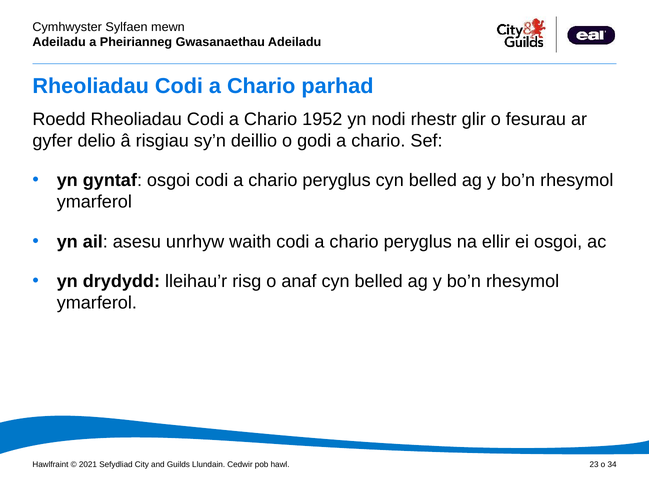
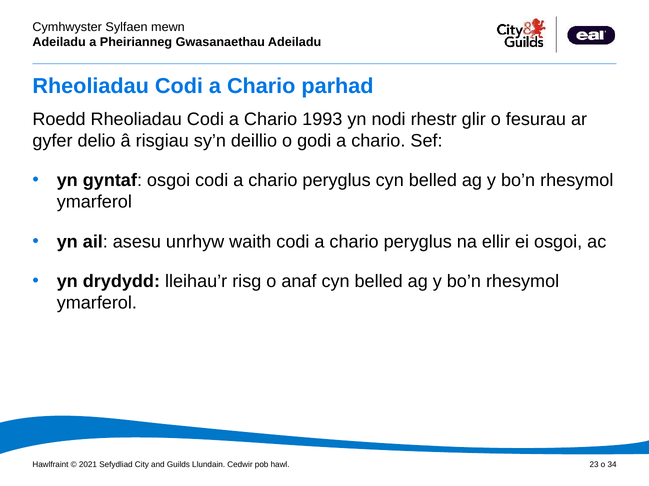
1952: 1952 -> 1993 (322, 119)
